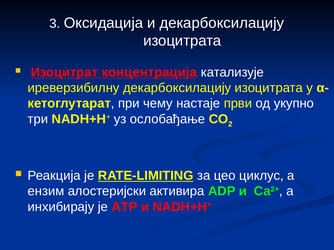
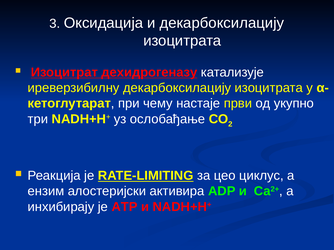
концентрација: концентрација -> дехидрогеназу (149, 72)
